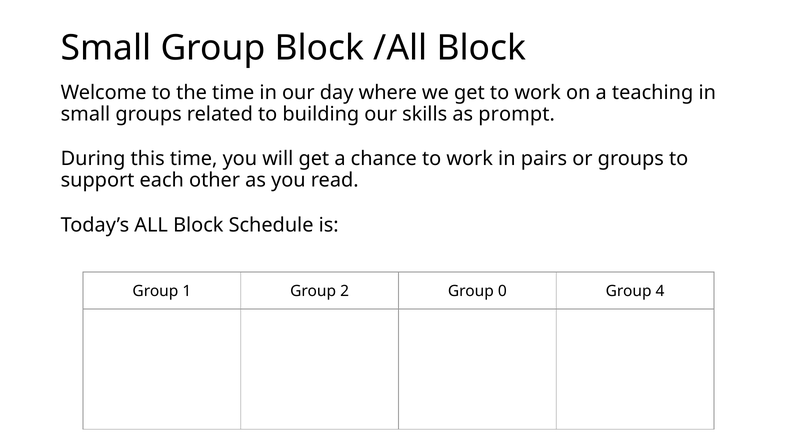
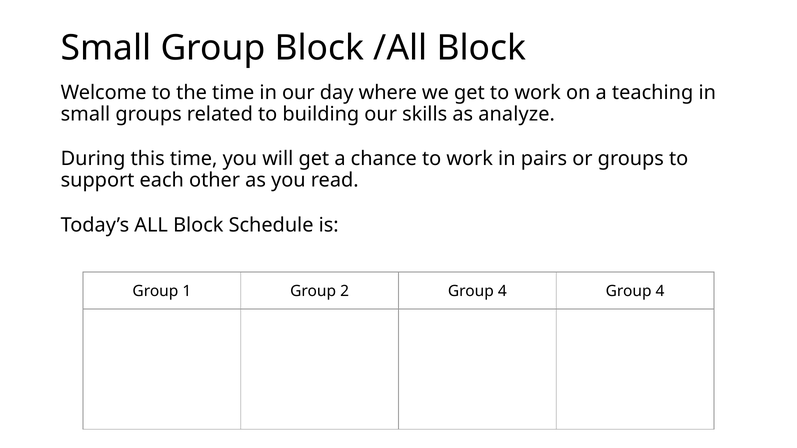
prompt: prompt -> analyze (517, 114)
2 Group 0: 0 -> 4 (502, 292)
